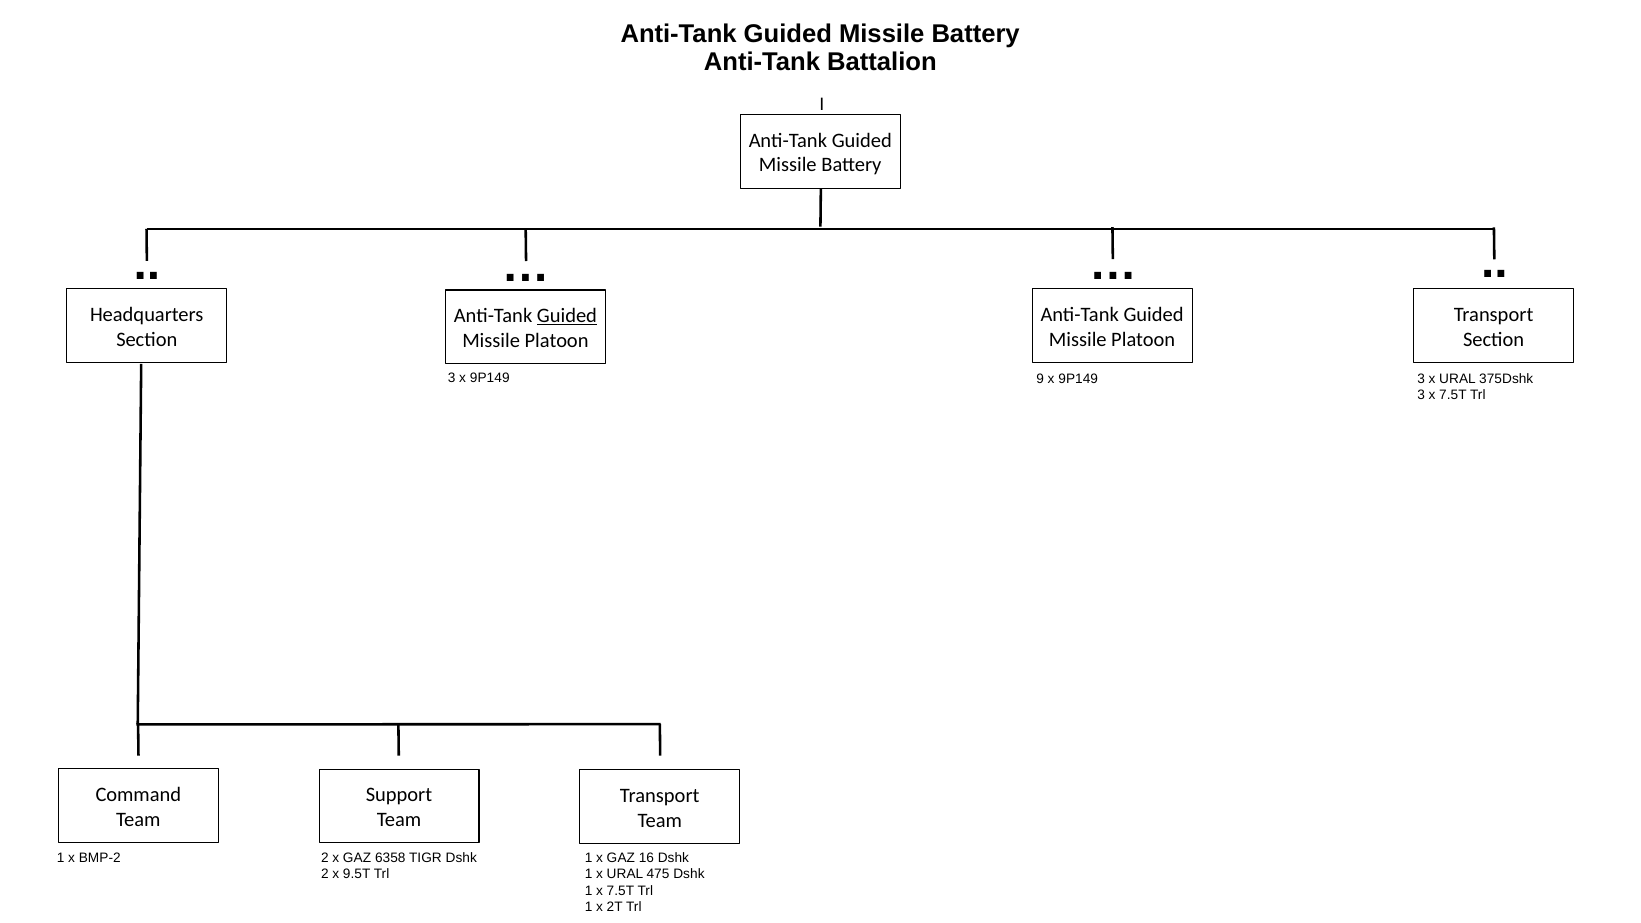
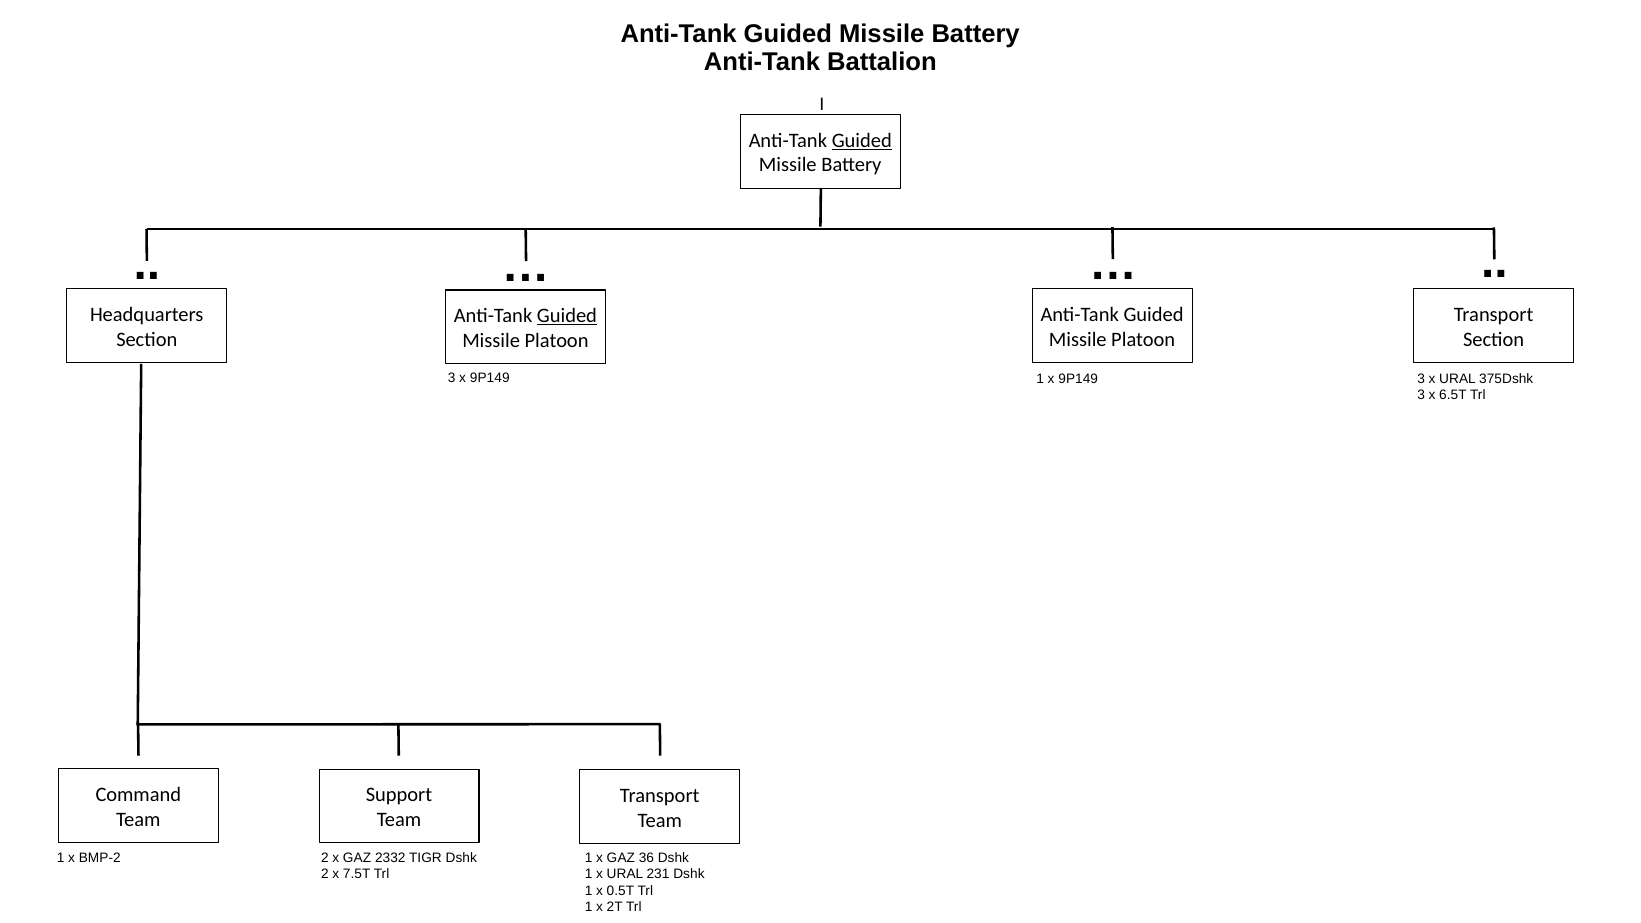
Guided underline: none -> present (862, 141)
9P149 9: 9 -> 1 (1040, 379)
3 x 7.5T: 7.5T -> 6.5T (1453, 395)
6358: 6358 -> 2332 (390, 858)
16: 16 -> 36 (646, 858)
9.5T: 9.5T -> 7.5T (357, 874)
475: 475 -> 231 (658, 874)
1 x 7.5T: 7.5T -> 0.5T (620, 891)
